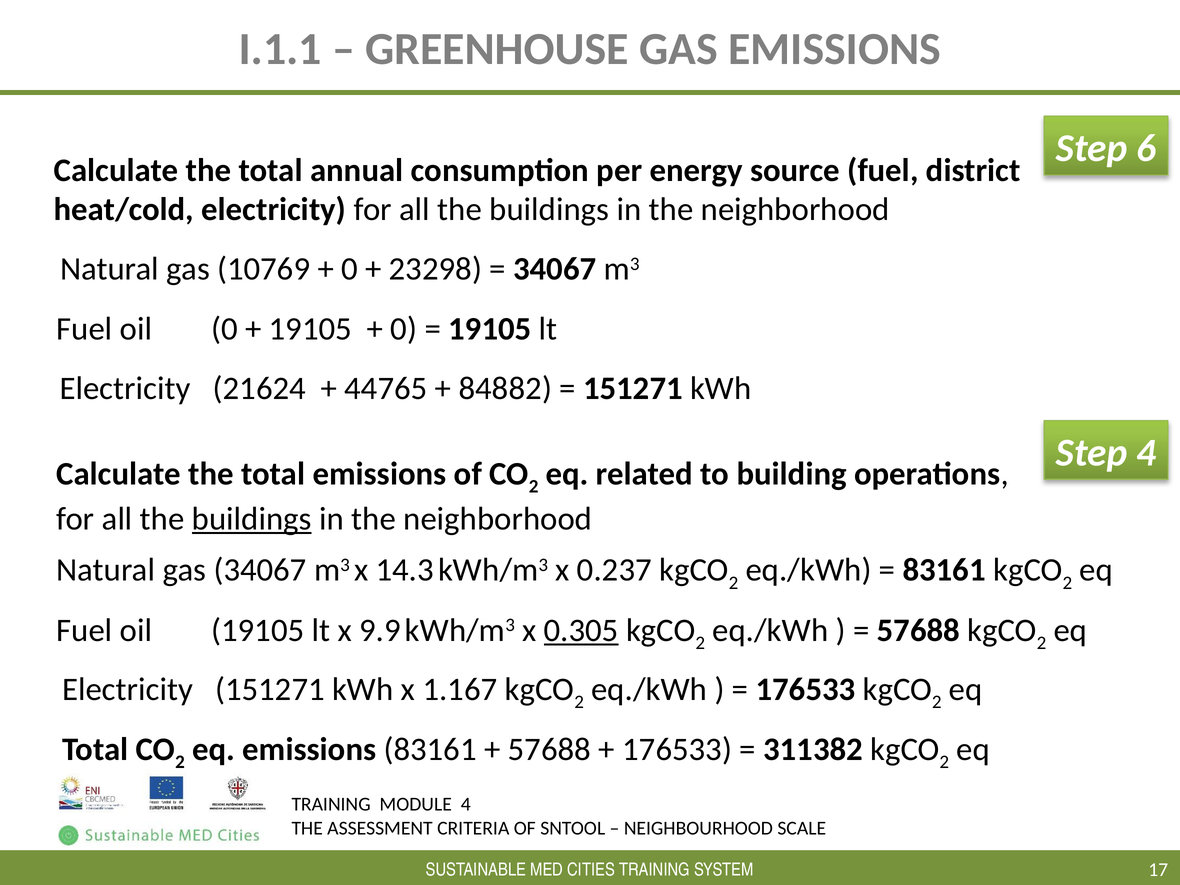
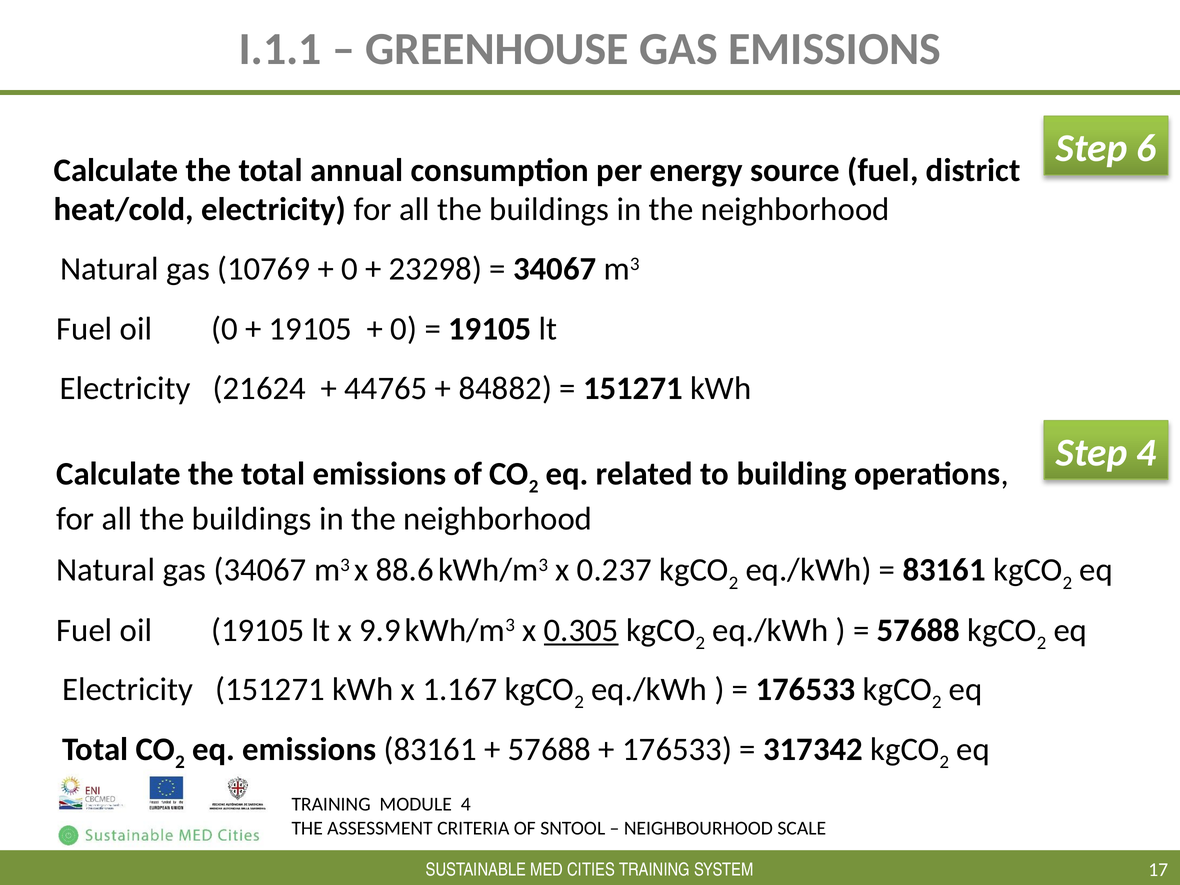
buildings underline: present -> none (252, 519)
14.3: 14.3 -> 88.6 (405, 570)
311382: 311382 -> 317342 (813, 749)
